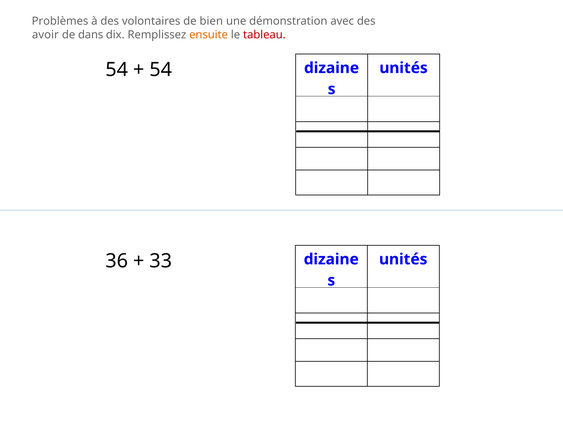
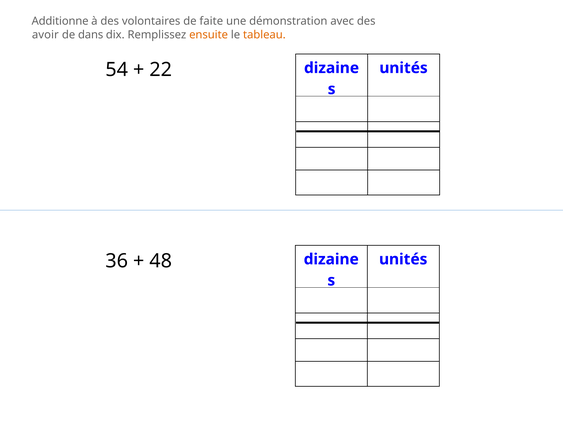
Problèmes: Problèmes -> Additionne (60, 21)
bien: bien -> faite (211, 21)
tableau colour: red -> orange (264, 35)
54: 54 -> 22 (161, 70)
33: 33 -> 48 (161, 261)
